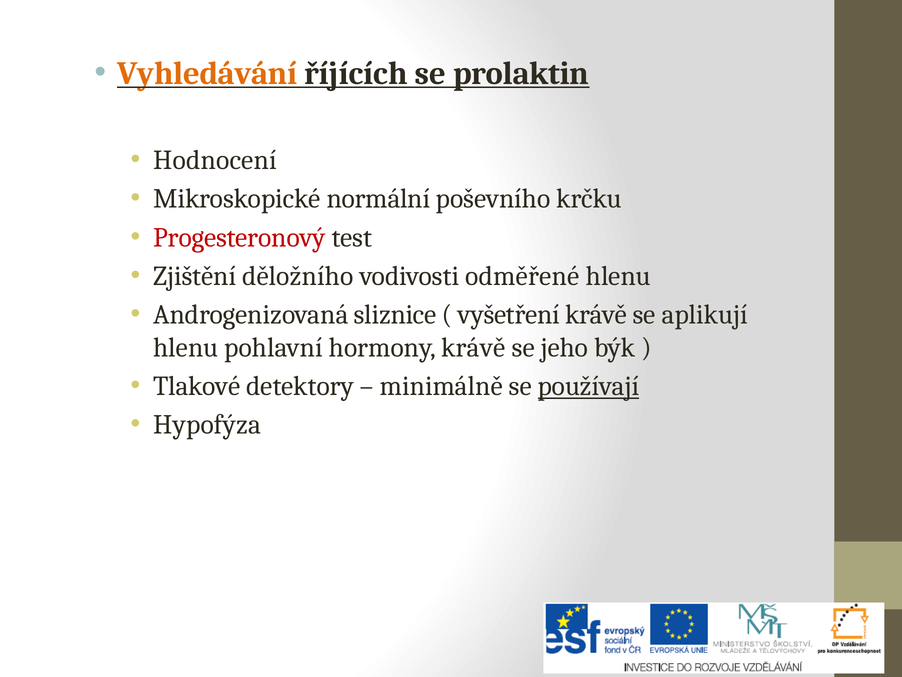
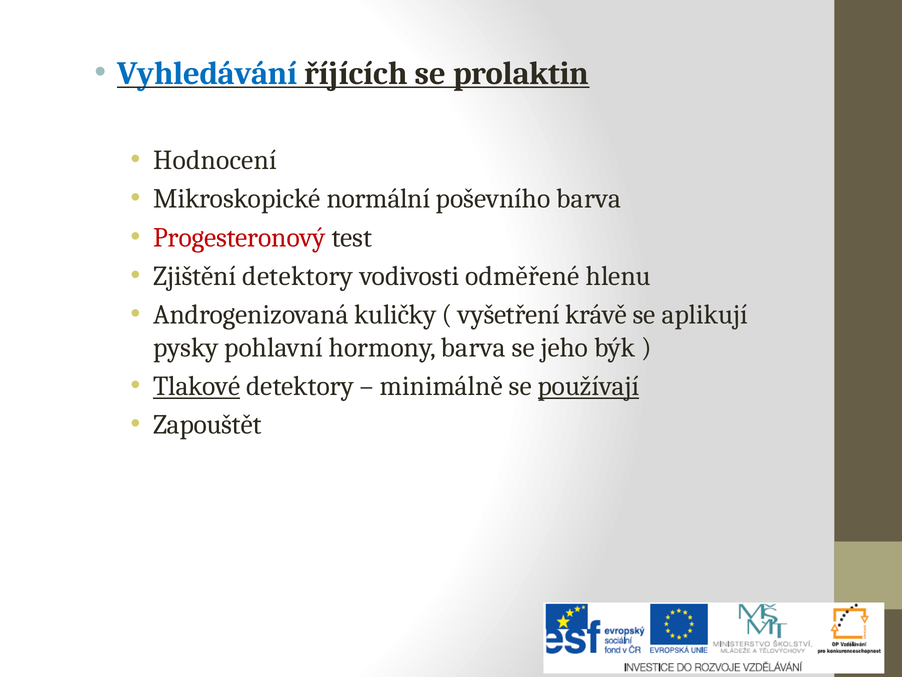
Vyhledávání colour: orange -> blue (207, 73)
poševního krčku: krčku -> barva (589, 199)
Zjištění děložního: děložního -> detektory (298, 276)
sliznice: sliznice -> kuličky (395, 314)
hlenu: hlenu -> pysky (186, 347)
hormony krávě: krávě -> barva (473, 347)
Tlakové underline: none -> present (197, 386)
Hypofýza: Hypofýza -> Zapouštět (207, 425)
